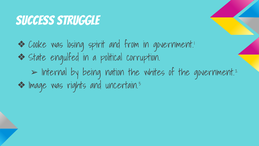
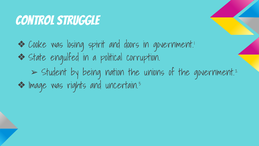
Success: Success -> Control (35, 21)
from: from -> doors (132, 45)
Internal: Internal -> Student (54, 72)
whites: whites -> unions (154, 72)
